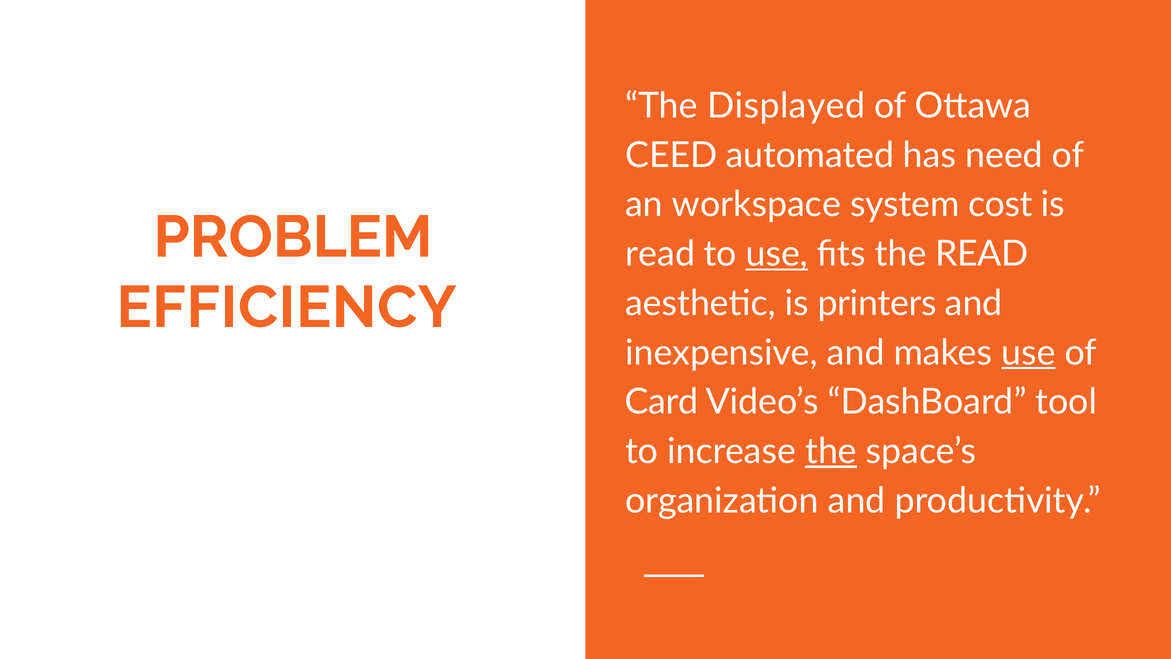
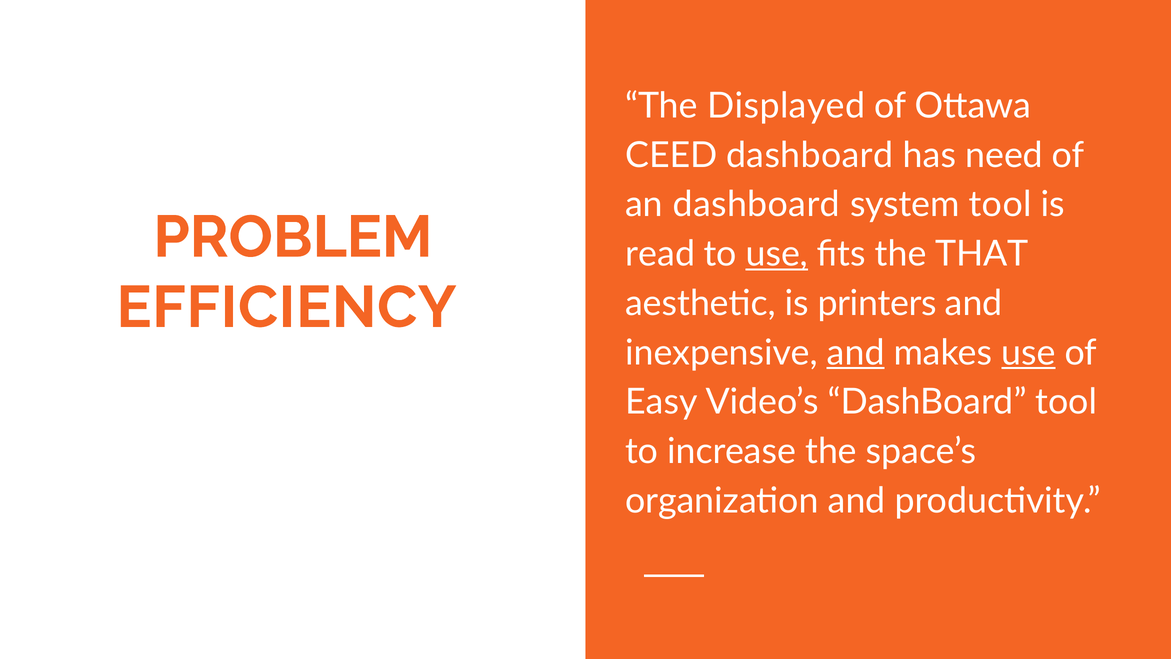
CEED automated: automated -> dashboard (810, 155)
an workspace: workspace -> dashboard (756, 205)
system cost: cost -> tool (1000, 205)
the READ: READ -> THAT (982, 254)
and underline: none -> present (856, 353)
Card: Card -> Easy (661, 402)
the underline: present -> none (831, 451)
